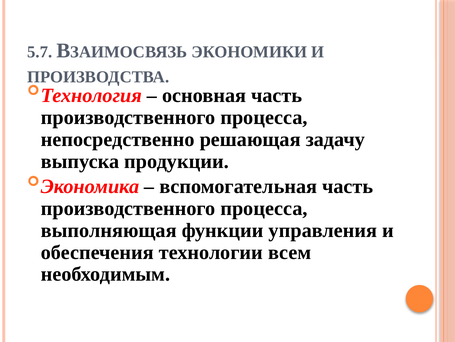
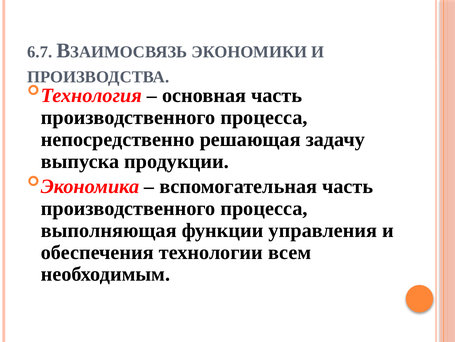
5.7: 5.7 -> 6.7 (40, 52)
